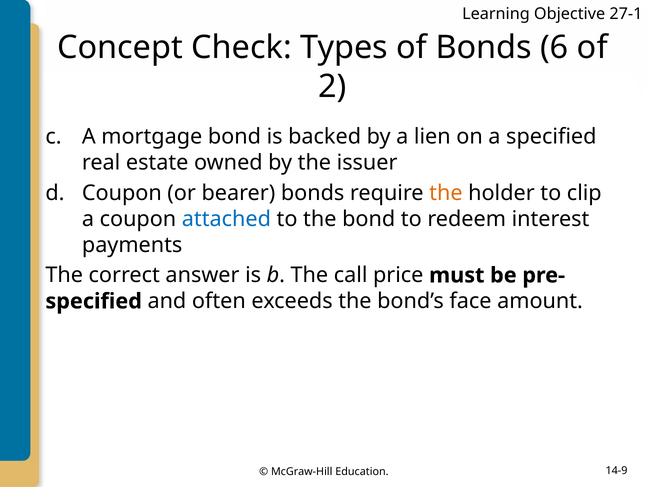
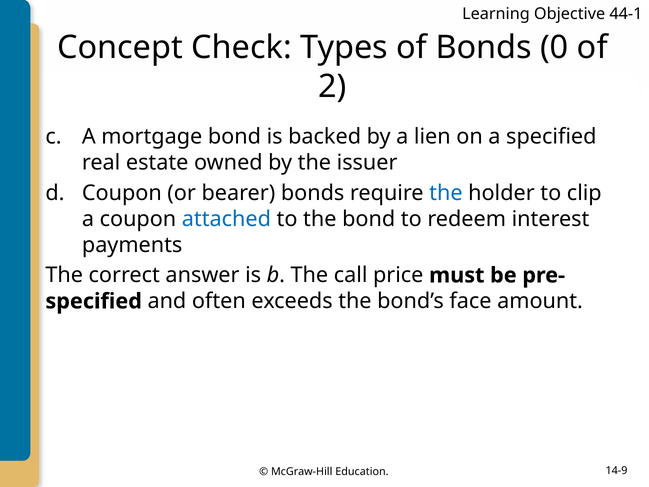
27-1: 27-1 -> 44-1 (626, 14)
6: 6 -> 0 (554, 48)
the colour: orange -> blue (446, 193)
